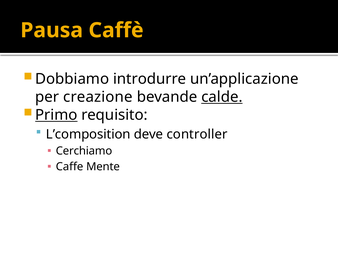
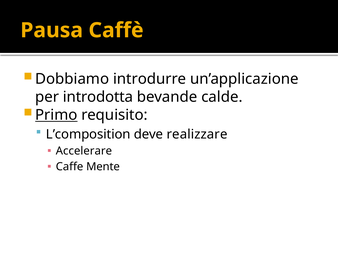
creazione: creazione -> introdotta (98, 97)
calde underline: present -> none (222, 97)
controller: controller -> realizzare (197, 135)
Cerchiamo: Cerchiamo -> Accelerare (84, 151)
